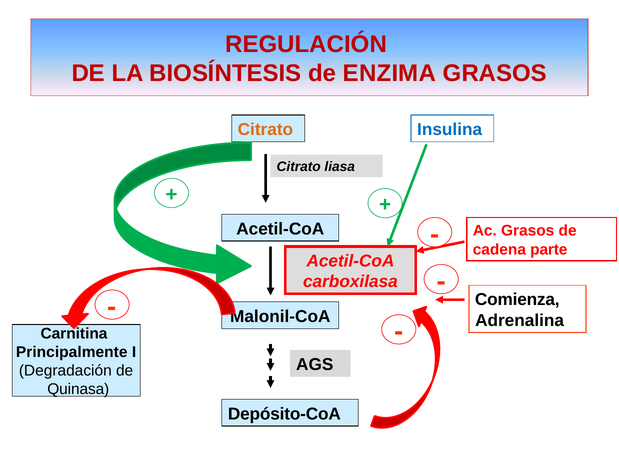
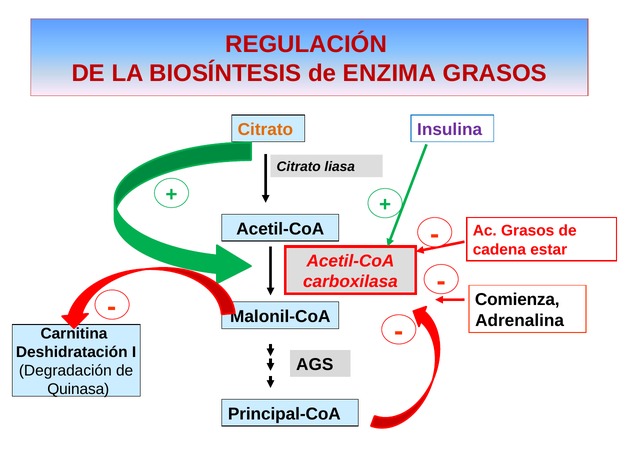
Insulina colour: blue -> purple (450, 130)
parte: parte -> estar (549, 250)
Principalmente: Principalmente -> Deshidratación (72, 352)
Depósito-CoA: Depósito-CoA -> Principal-CoA (284, 414)
